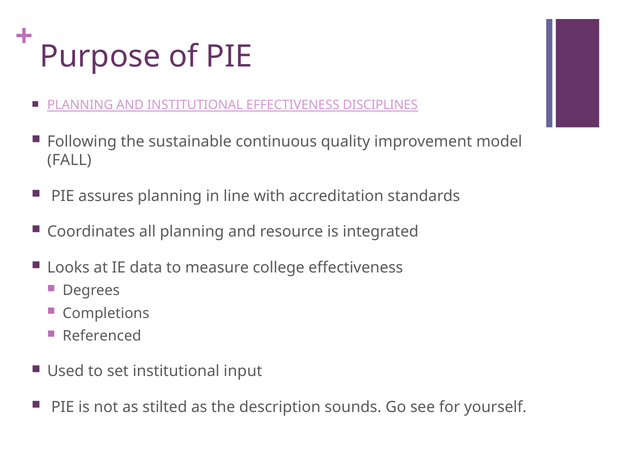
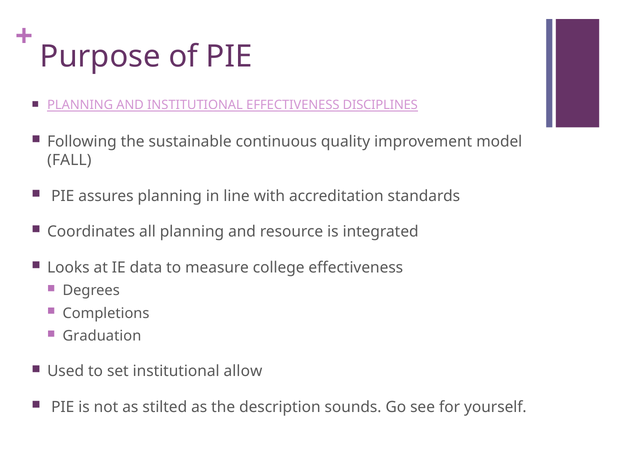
Referenced: Referenced -> Graduation (102, 336)
input: input -> allow (243, 372)
